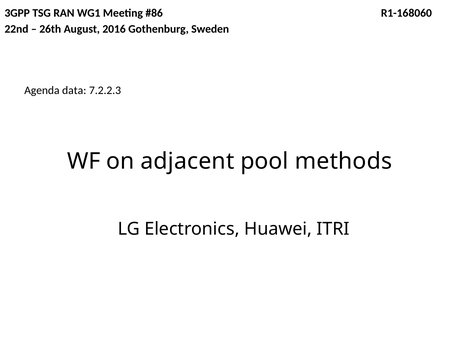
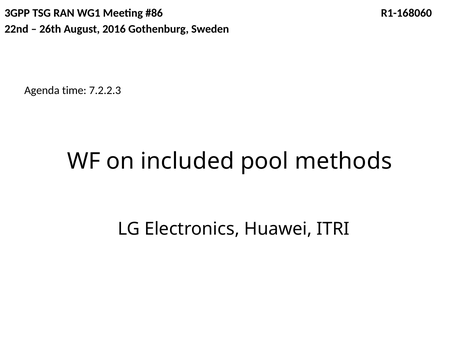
data: data -> time (74, 90)
adjacent: adjacent -> included (187, 161)
